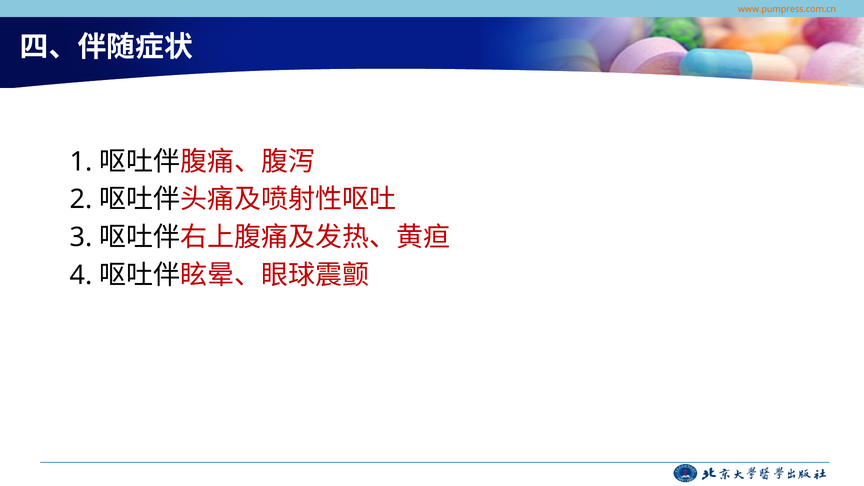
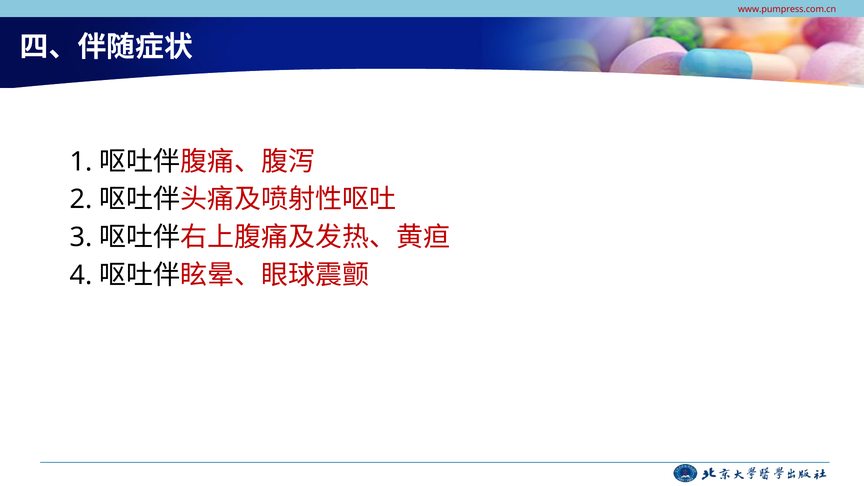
www.pumpress.com.cn colour: orange -> red (787, 9)
